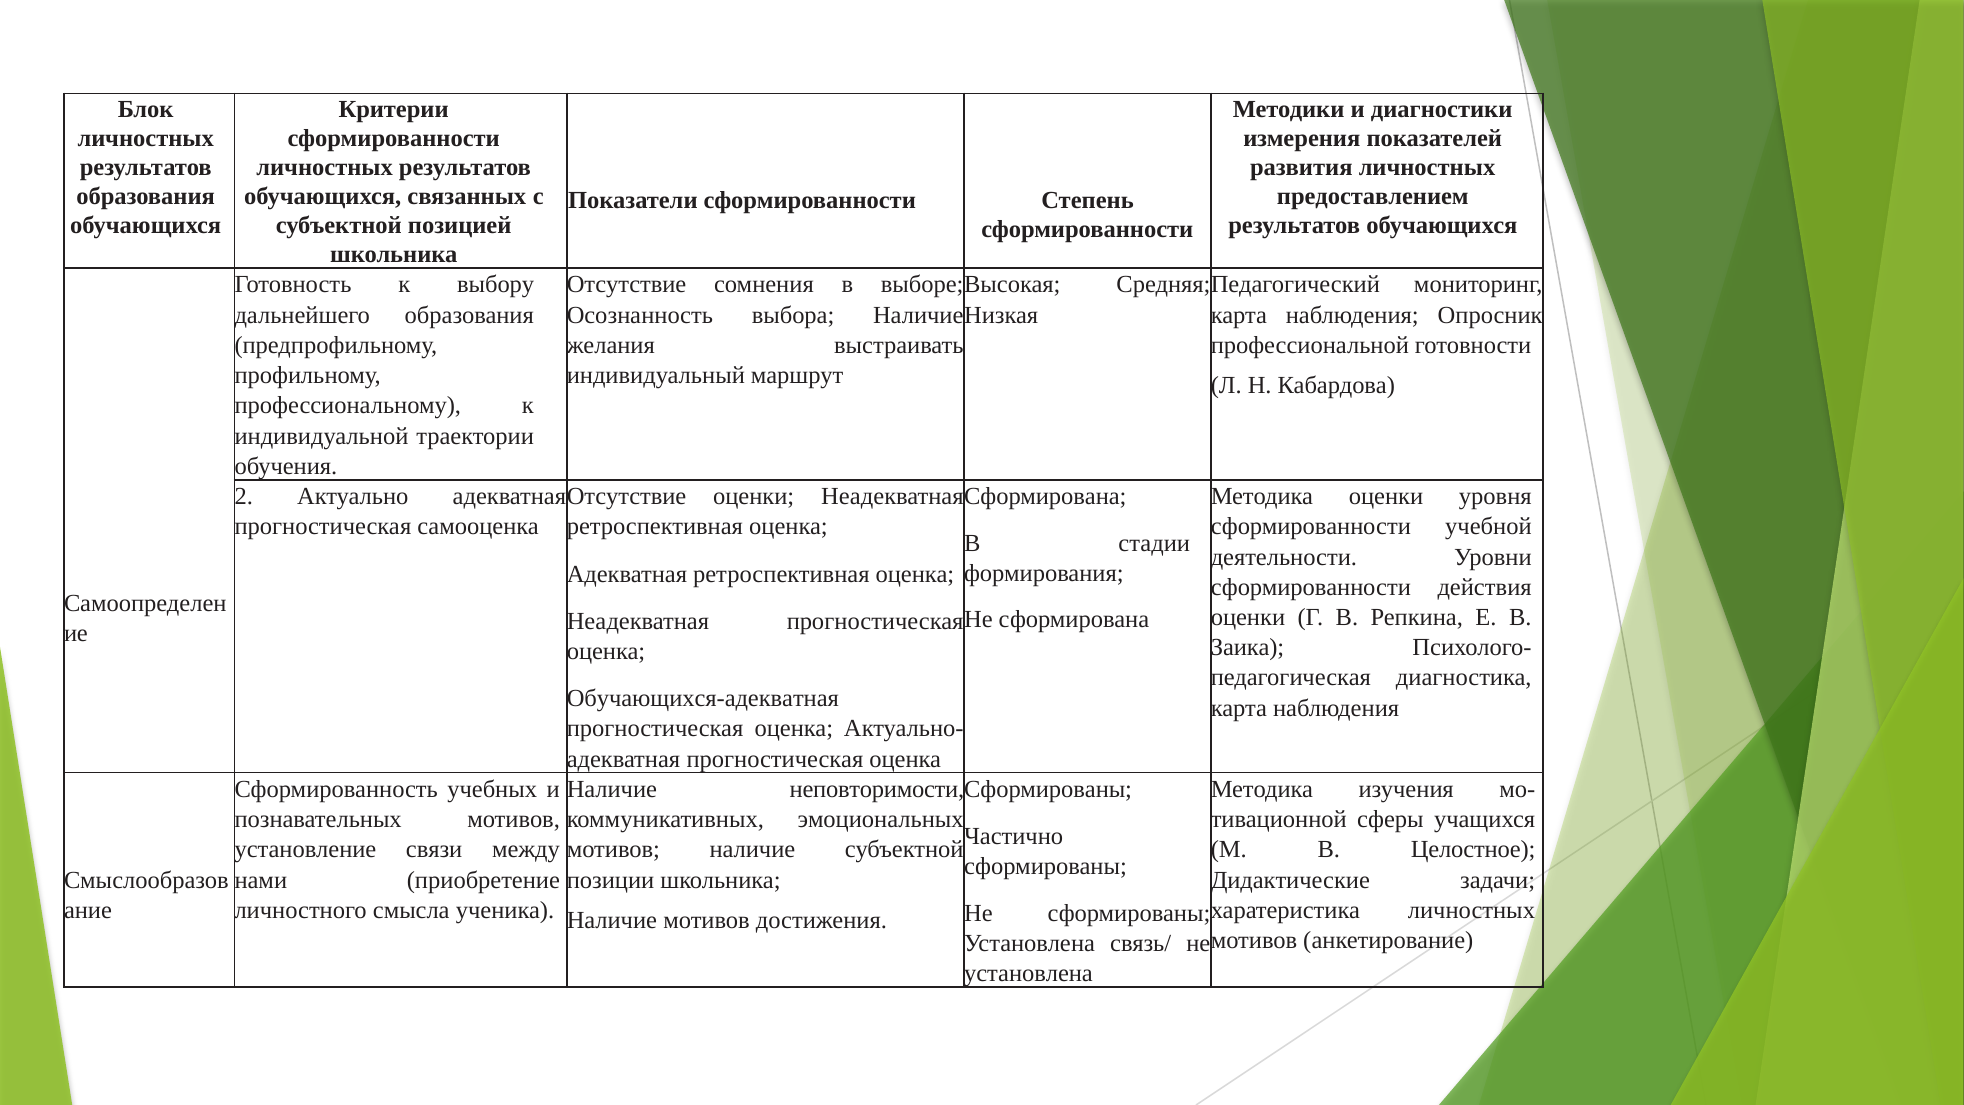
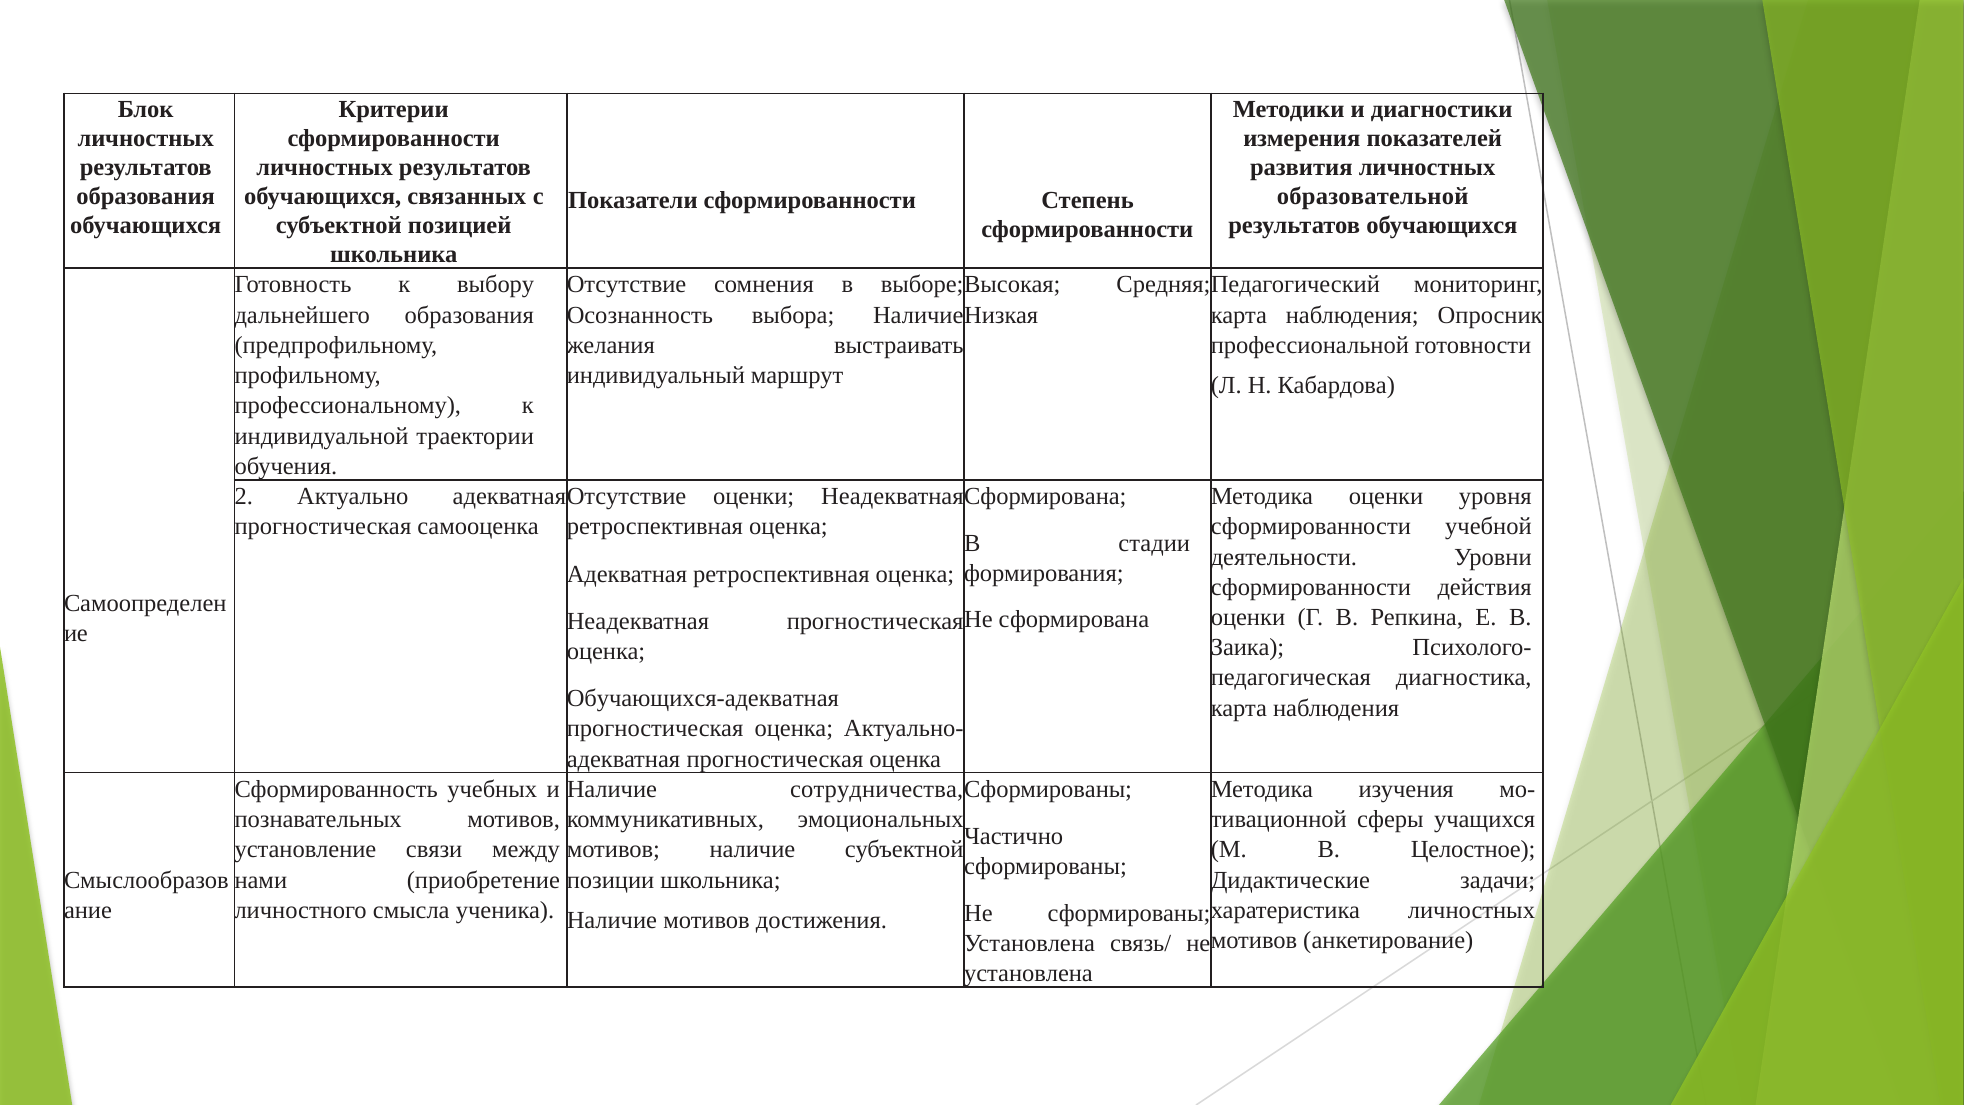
предоставлением: предоставлением -> образовательной (1373, 196)
неповторимости: неповторимости -> сотрудничества (877, 789)
